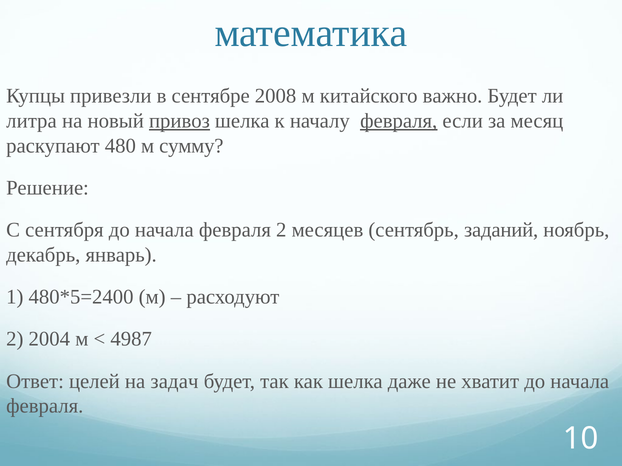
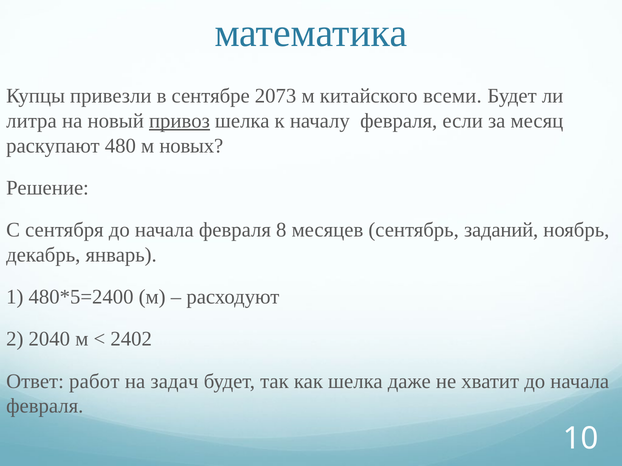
2008: 2008 -> 2073 (276, 96)
важно: важно -> всеми (452, 96)
февраля underline: present -> none (399, 121)
сумму: сумму -> новых (191, 146)
февраля 2: 2 -> 8 (281, 230)
2004: 2004 -> 2040 (49, 339)
4987: 4987 -> 2402 (131, 339)
целей: целей -> работ (94, 382)
